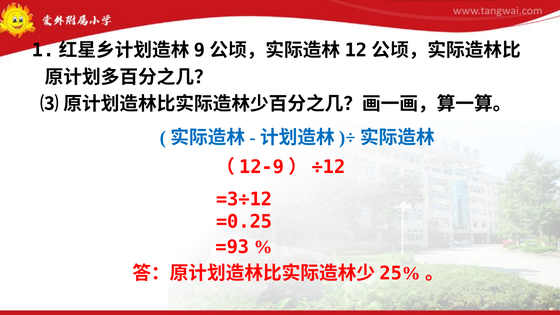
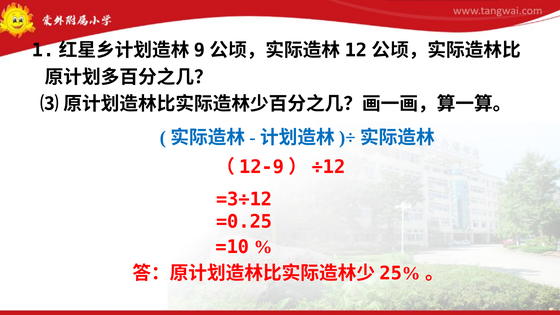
=93: =93 -> =10 (232, 247)
